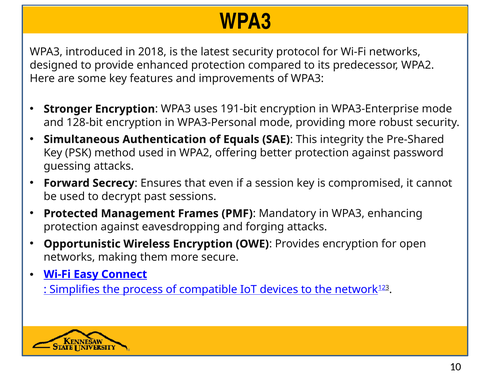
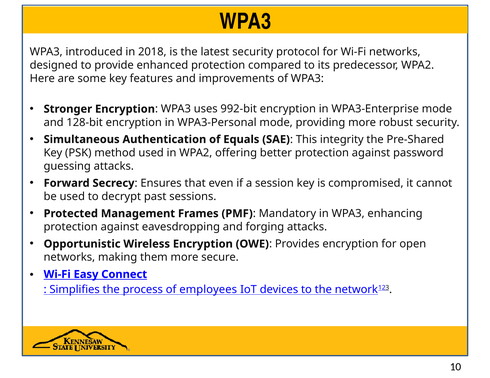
191-bit: 191-bit -> 992-bit (239, 109)
compatible: compatible -> employees (208, 290)
